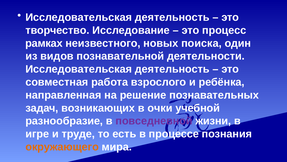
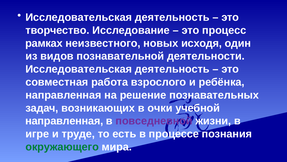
поиска: поиска -> исходя (202, 43)
разнообразие: разнообразие -> направленная (64, 121)
окружающего colour: orange -> green (62, 146)
